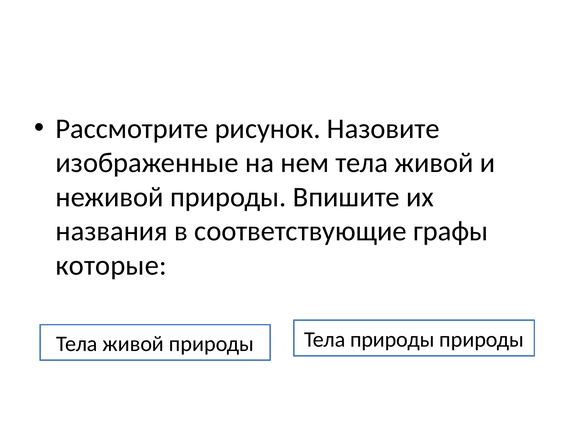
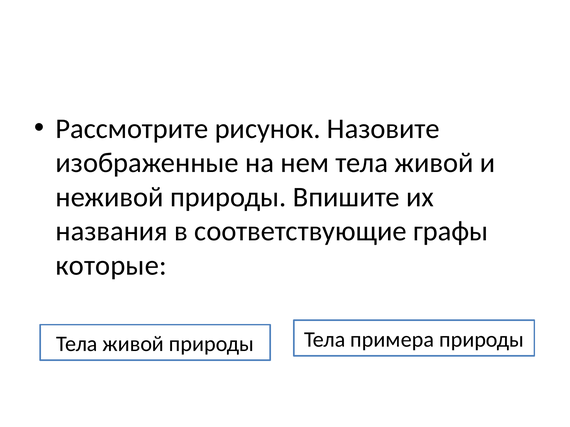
Тела природы: природы -> примера (392, 340)
